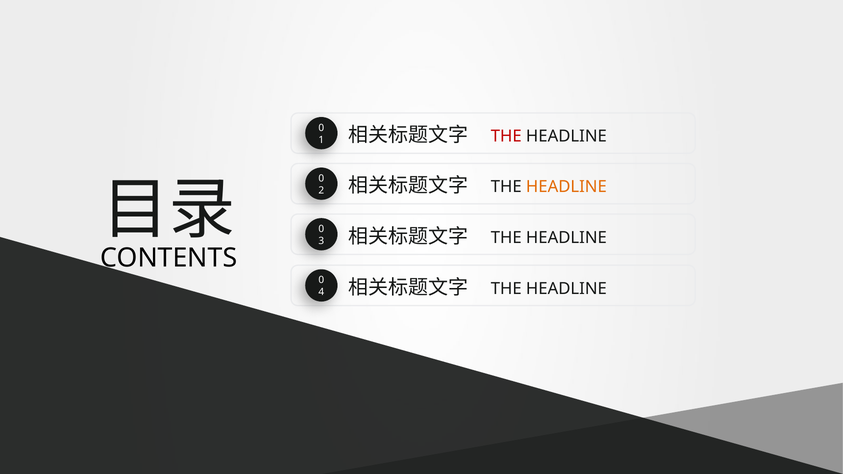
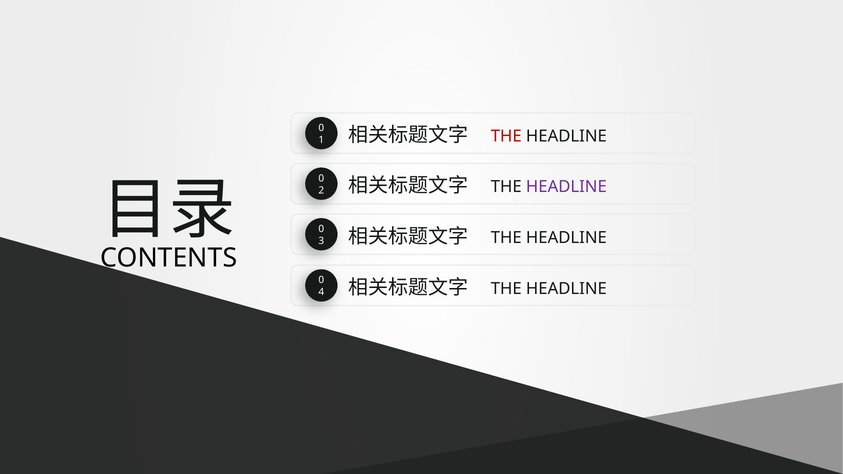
HEADLINE colour: orange -> purple (566, 187)
